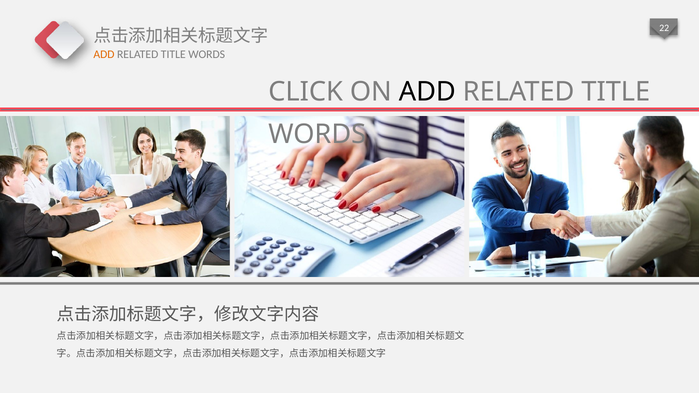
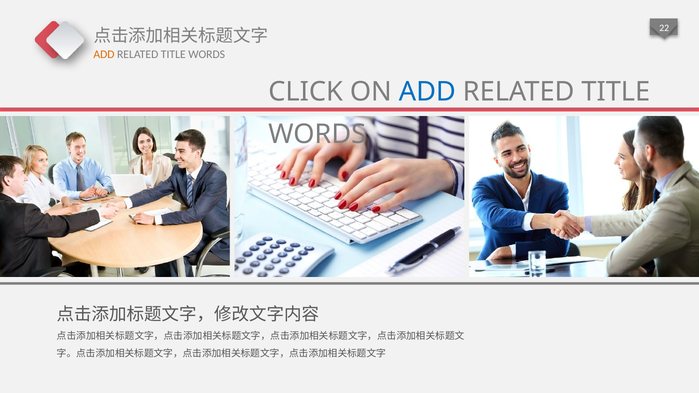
ADD colour: black -> blue (427, 92)
